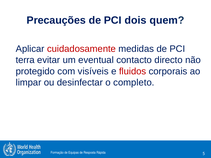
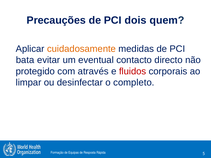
cuidadosamente colour: red -> orange (81, 49)
terra: terra -> bata (25, 60)
visíveis: visíveis -> através (93, 71)
